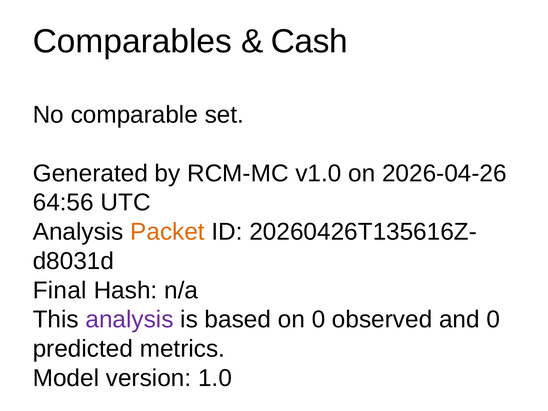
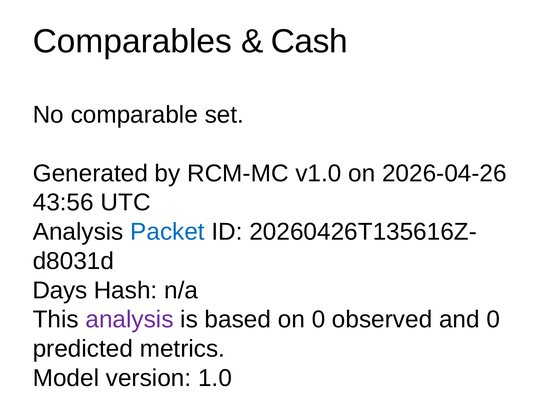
64:56: 64:56 -> 43:56 (63, 203)
Packet colour: orange -> blue (167, 232)
Final: Final -> Days (60, 290)
